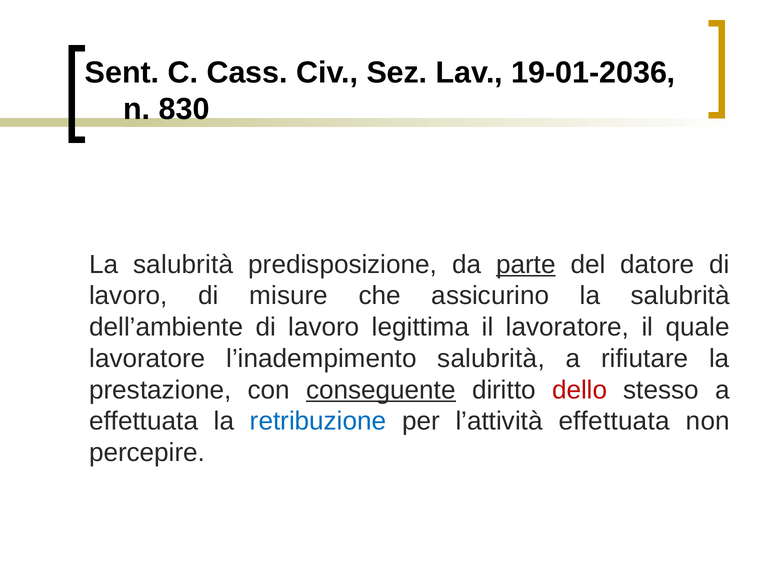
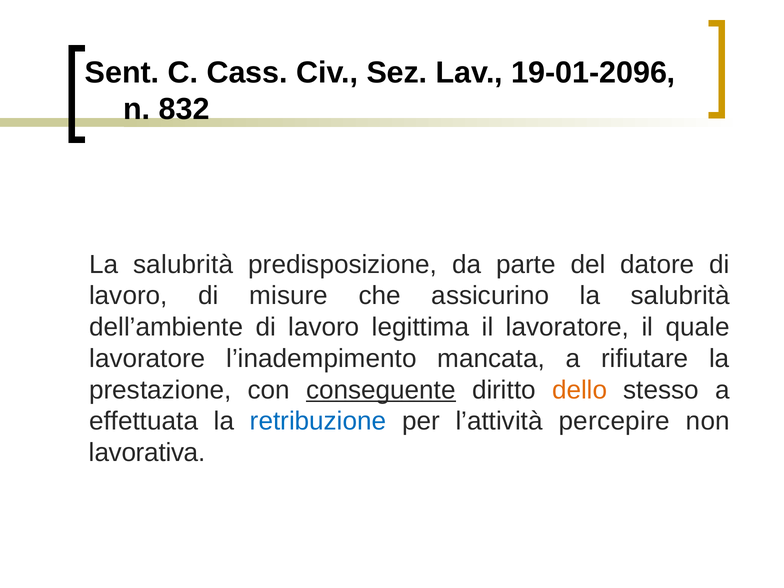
19-01-2036: 19-01-2036 -> 19-01-2096 (593, 73)
830: 830 -> 832 (184, 109)
parte underline: present -> none (526, 264)
l’inadempimento salubrità: salubrità -> mancata (491, 359)
dello colour: red -> orange (580, 390)
l’attività effettuata: effettuata -> percepire (614, 421)
percepire: percepire -> lavorativa (147, 453)
